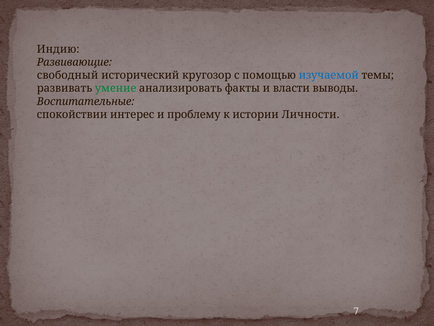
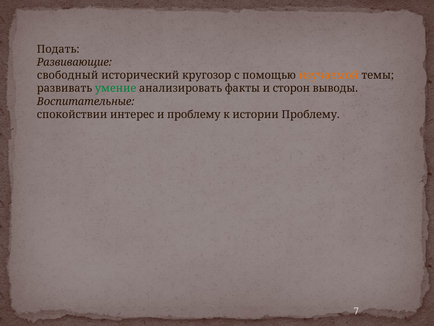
Индию: Индию -> Подать (58, 49)
изучаемой colour: blue -> orange (329, 75)
власти: власти -> сторон (291, 88)
истории Личности: Личности -> Проблему (311, 114)
